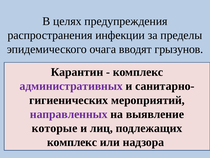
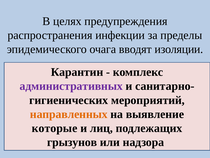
грызунов: грызунов -> изоляции (179, 49)
направленных colour: purple -> orange (69, 114)
комплекс: комплекс -> грызунов (72, 142)
